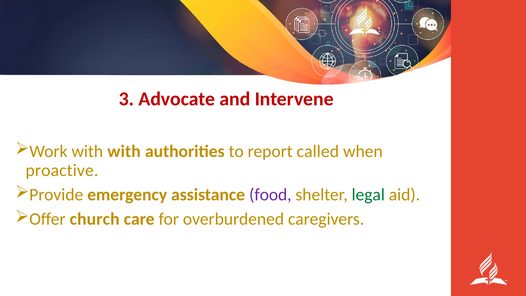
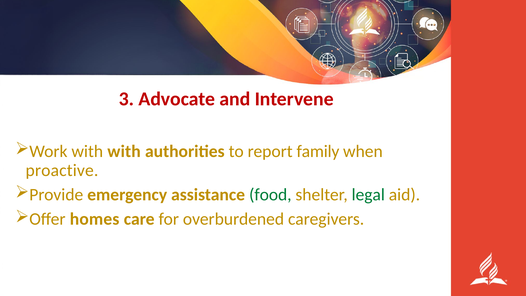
called: called -> family (318, 151)
food colour: purple -> green (270, 195)
church: church -> homes (95, 219)
